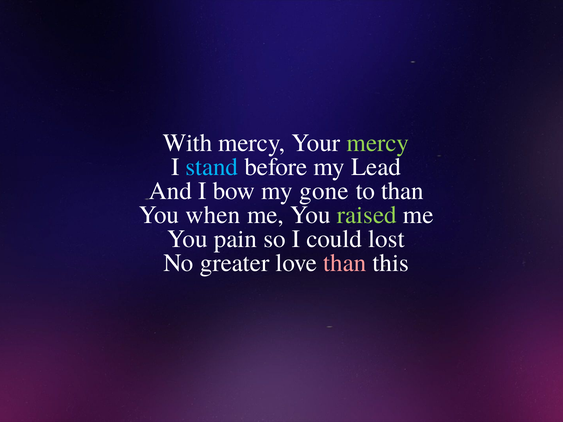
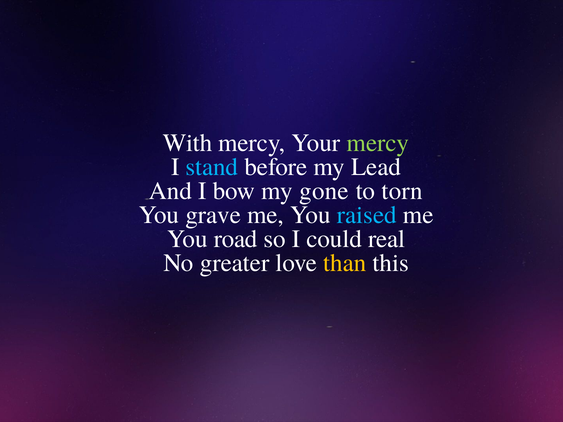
to than: than -> torn (402, 191)
when: when -> grave (213, 215)
raised colour: light green -> light blue (367, 215)
pain: pain -> road (236, 239)
lost: lost -> real (387, 239)
than colour: pink -> yellow (345, 263)
